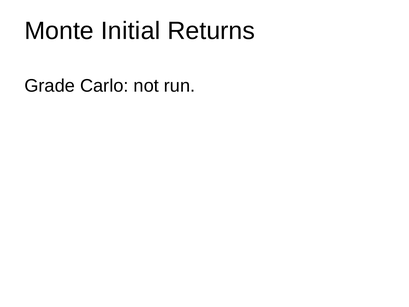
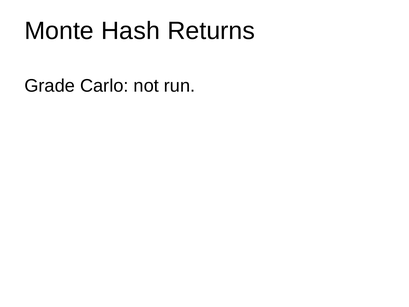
Initial: Initial -> Hash (131, 31)
